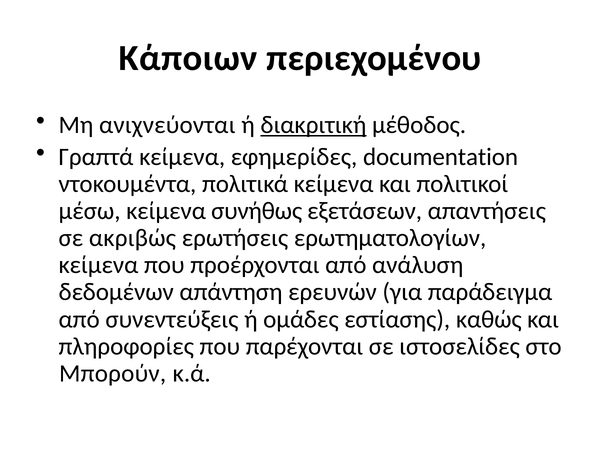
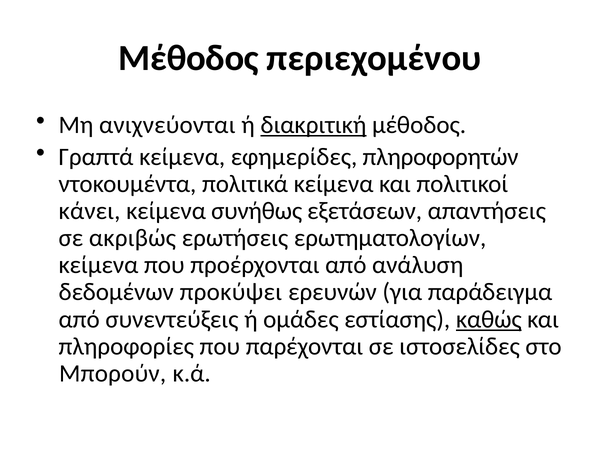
Κάποιων: Κάποιων -> Μέθοδος (189, 58)
documentation: documentation -> πληροφορητών (441, 157)
μέσω: μέσω -> κάνει (90, 211)
απάντηση: απάντηση -> προκύψει (231, 292)
καθώς underline: none -> present (489, 319)
